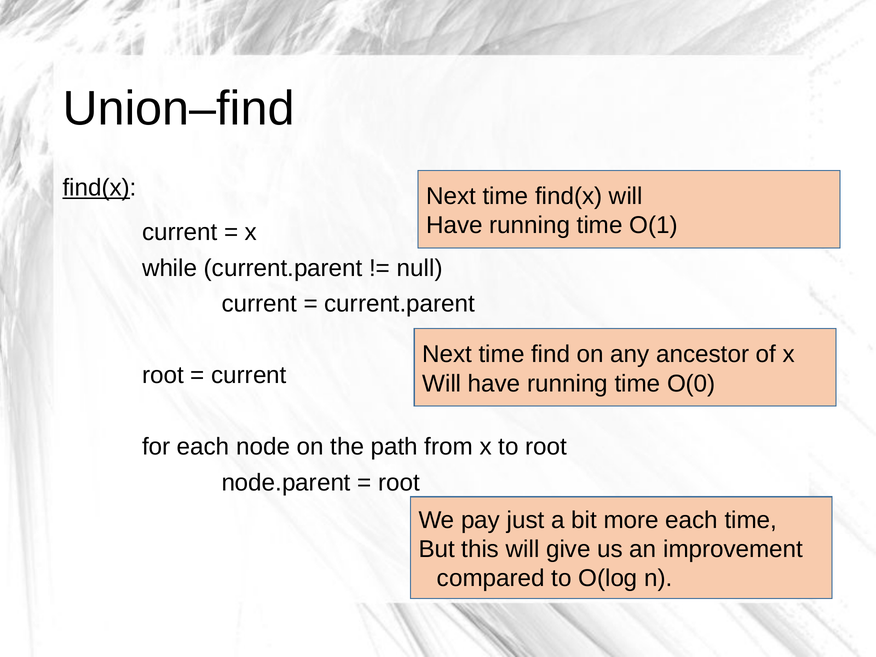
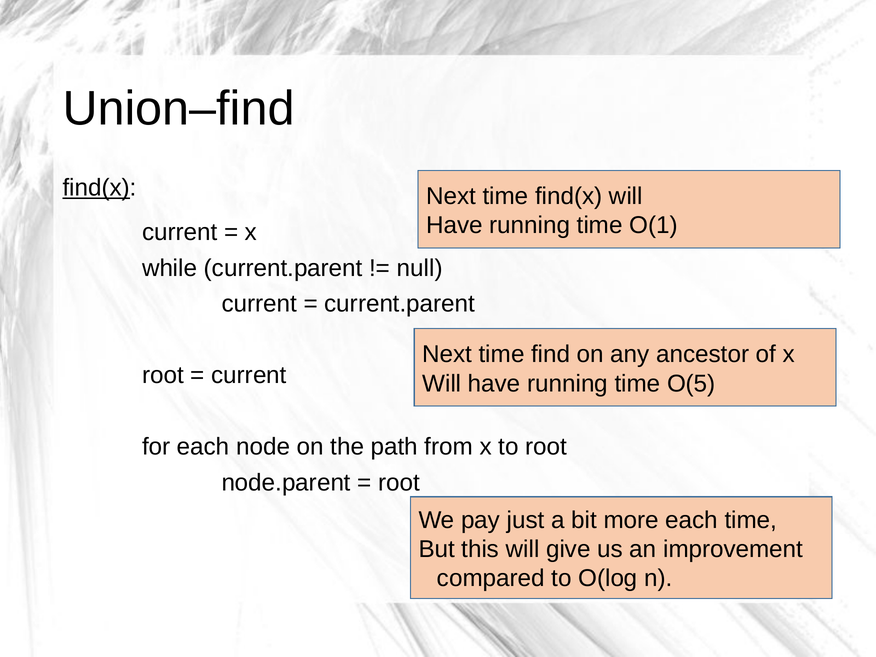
O(0: O(0 -> O(5 (691, 384)
